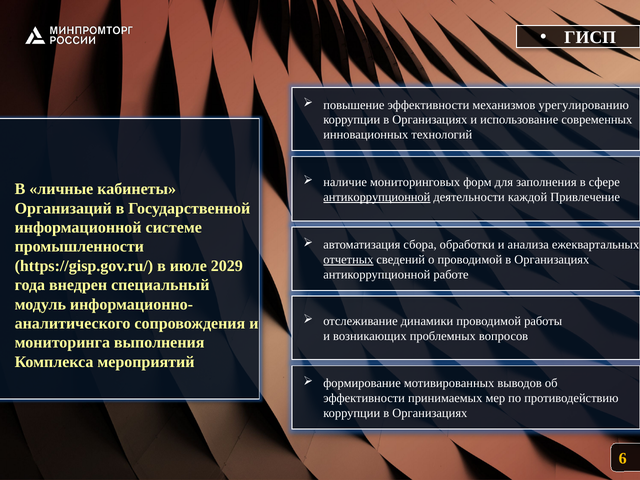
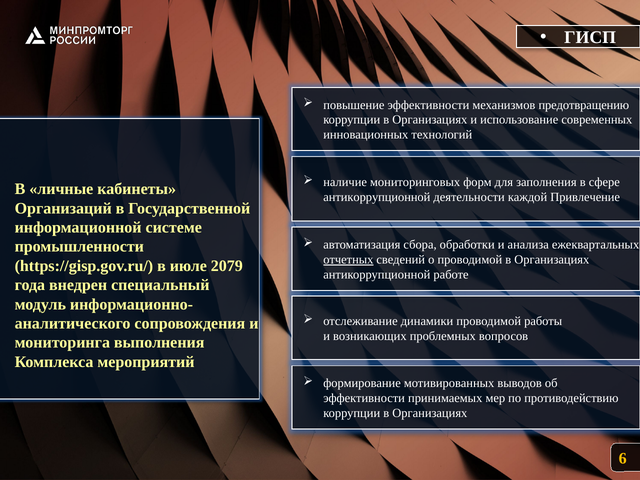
урегулированию: урегулированию -> предотвращению (584, 105)
антикоррупционной underline: present -> none (377, 197)
2029: 2029 -> 2079 (227, 266)
